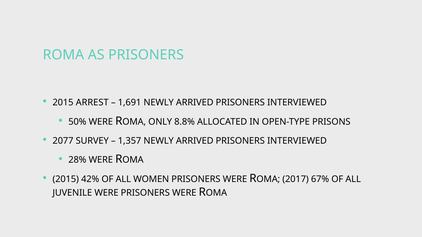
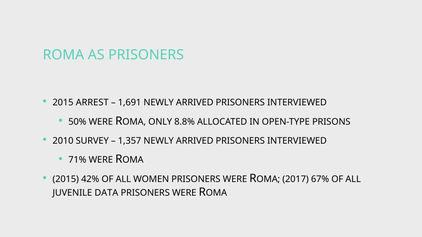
2077: 2077 -> 2010 (63, 141)
28%: 28% -> 71% (77, 160)
JUVENILE WERE: WERE -> DATA (106, 193)
